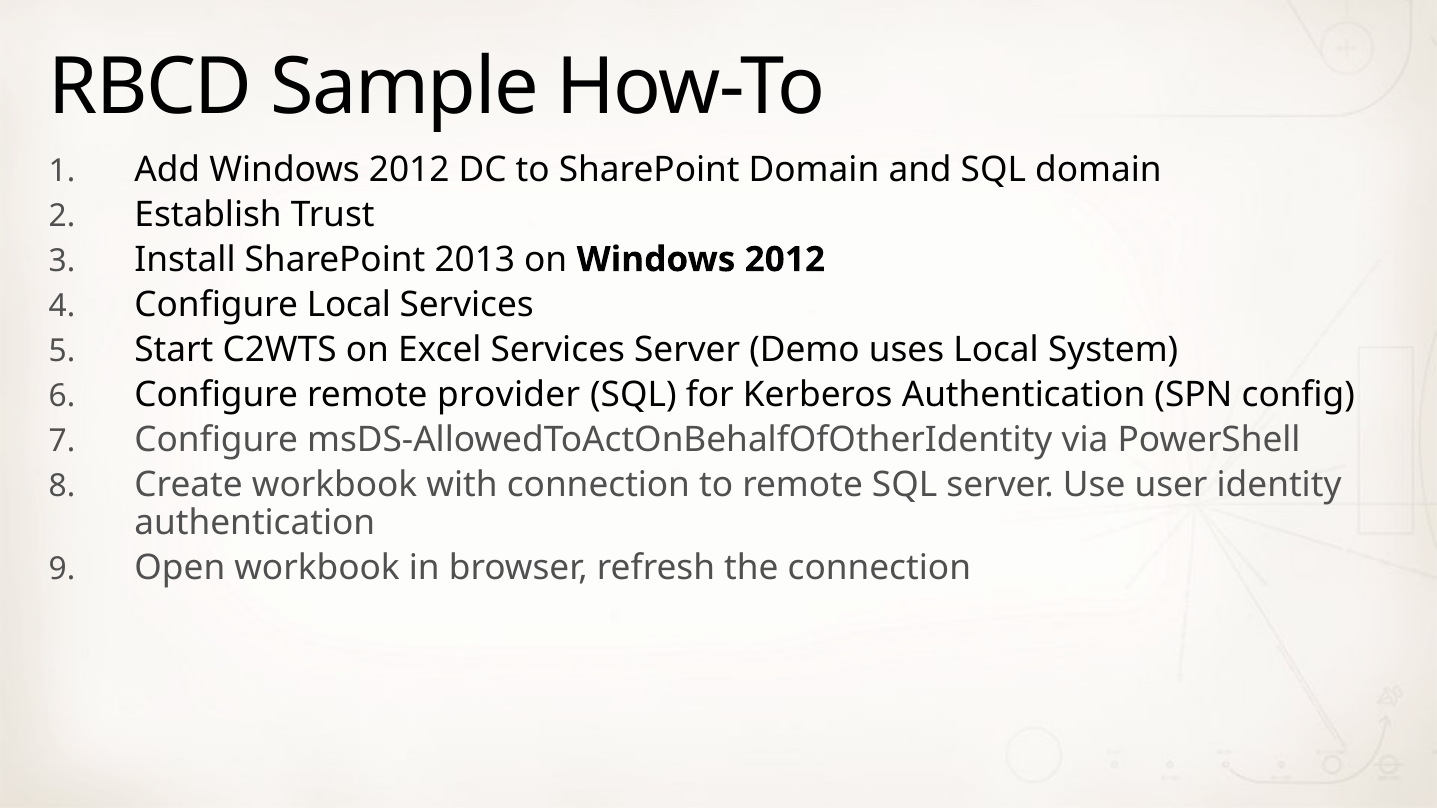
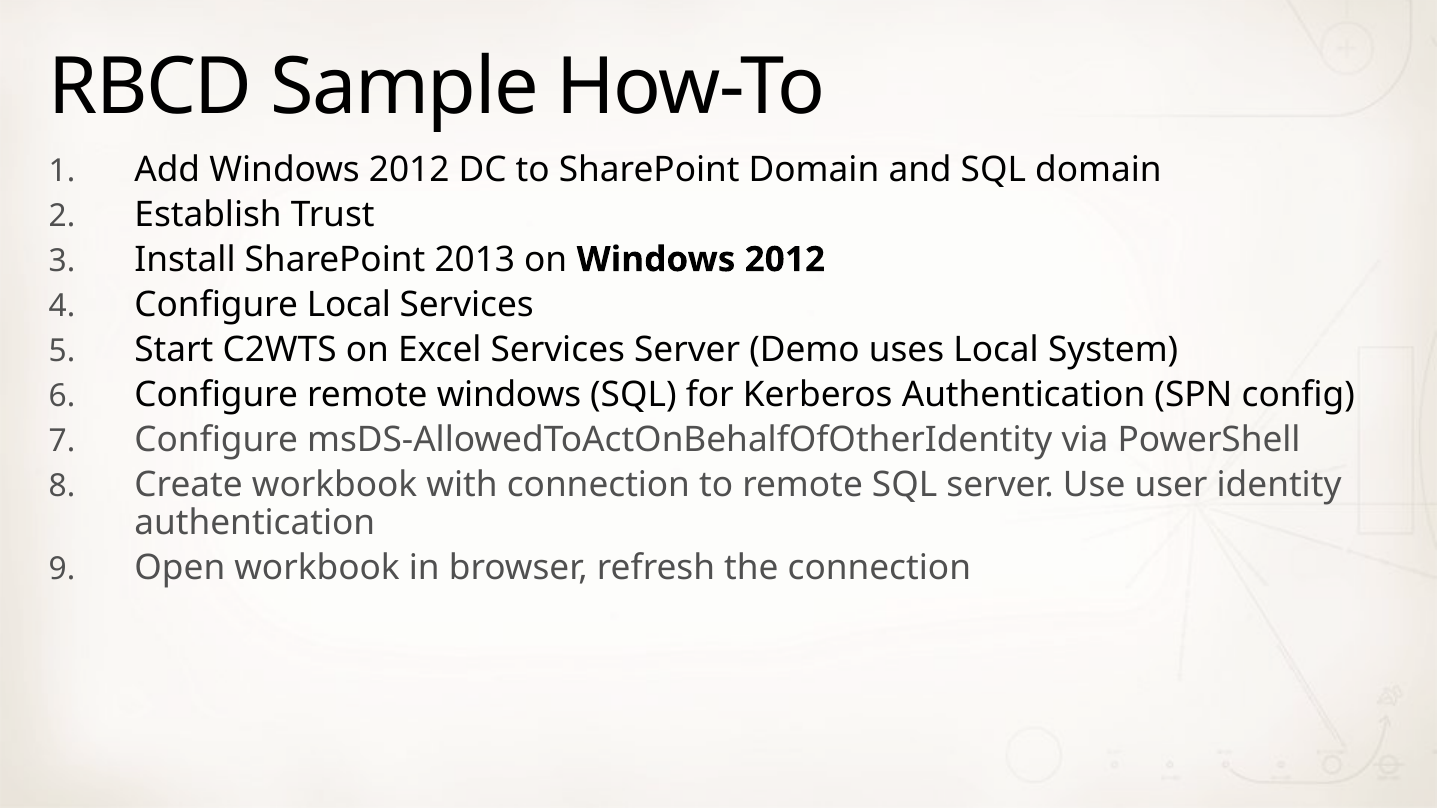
remote provider: provider -> windows (509, 395)
